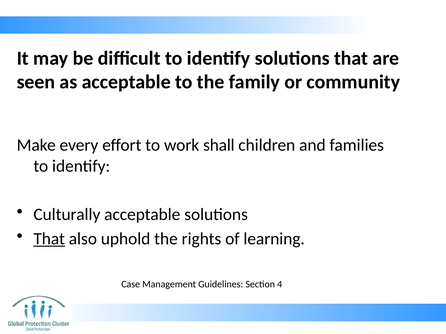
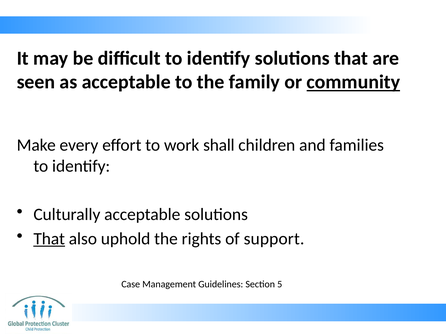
community underline: none -> present (353, 82)
learning: learning -> support (274, 239)
4: 4 -> 5 (280, 285)
